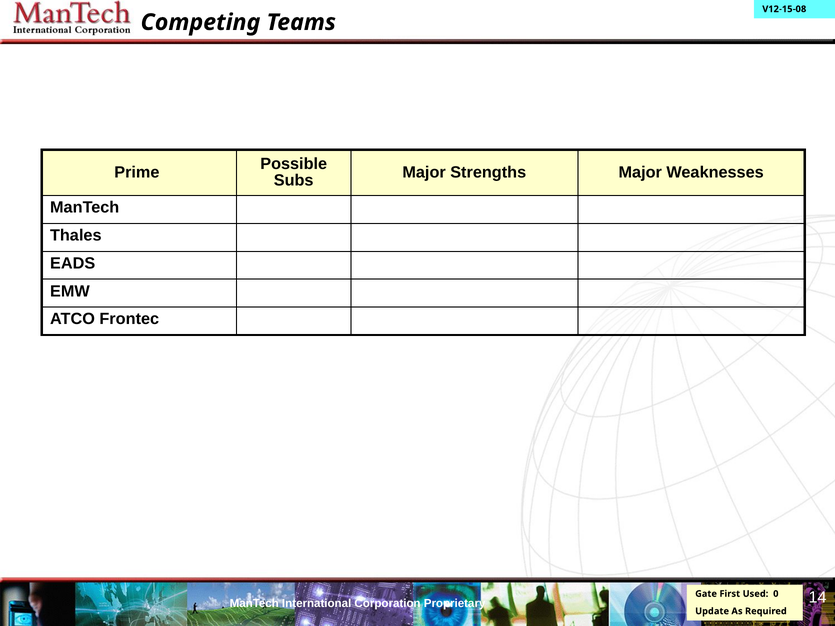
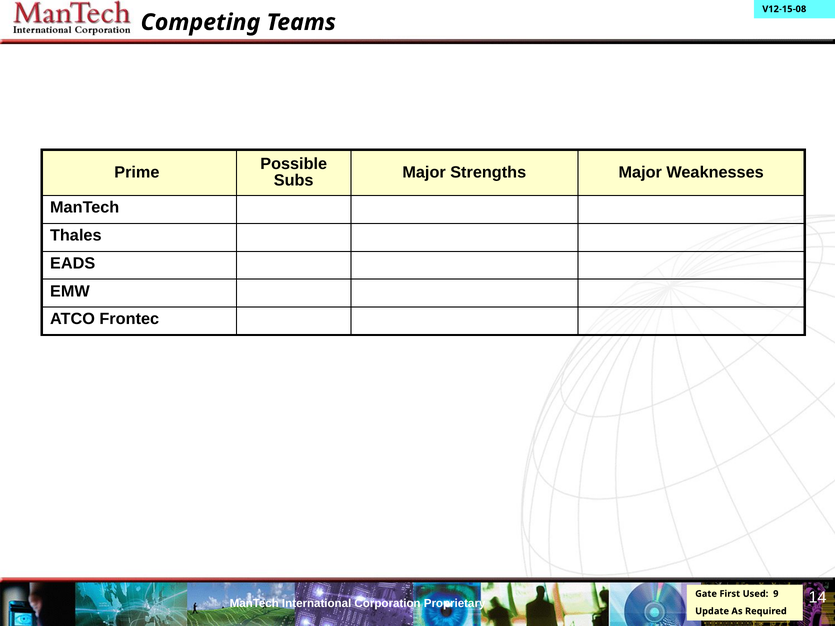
0: 0 -> 9 (776, 594)
